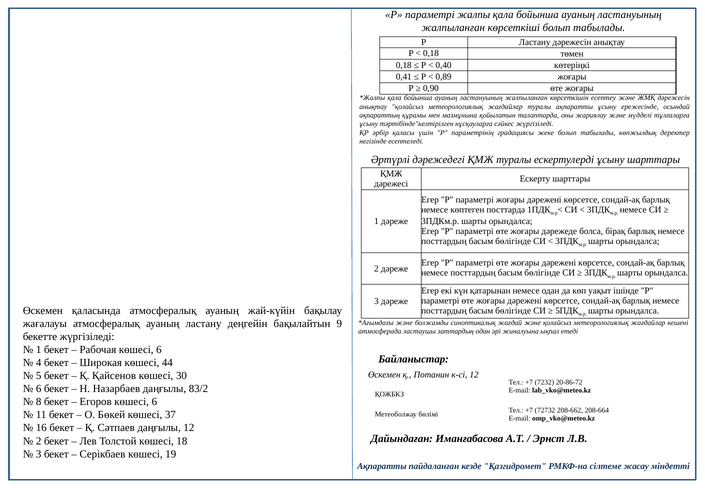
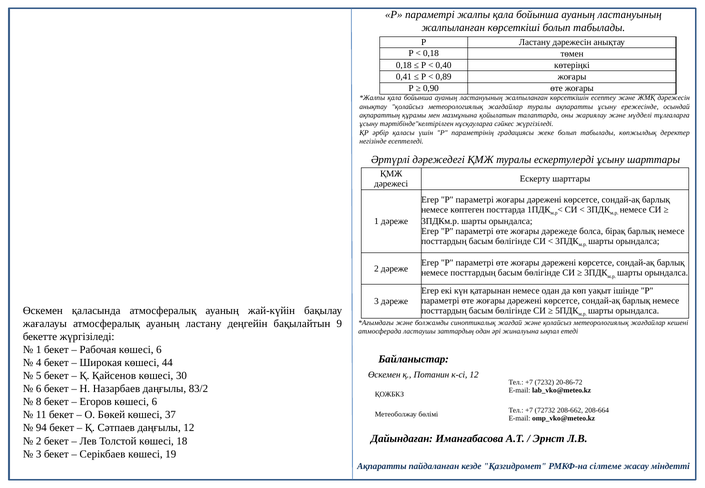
16: 16 -> 94 (41, 428)
